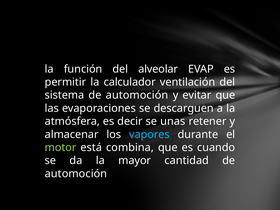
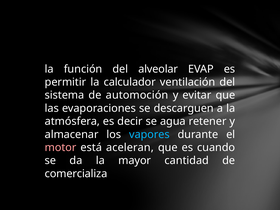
unas: unas -> agua (173, 121)
motor colour: light green -> pink (61, 147)
combina: combina -> aceleran (130, 147)
automoción: automoción -> comercializa (76, 174)
